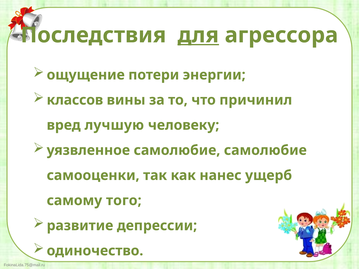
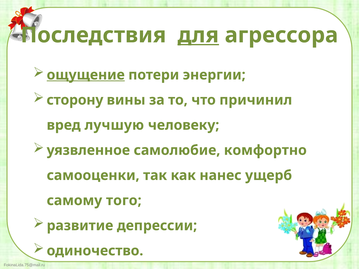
ощущение underline: none -> present (86, 75)
классов: классов -> сторону (75, 100)
самолюбие самолюбие: самолюбие -> комфортно (265, 150)
